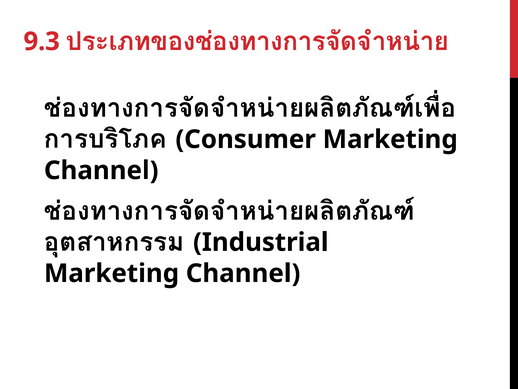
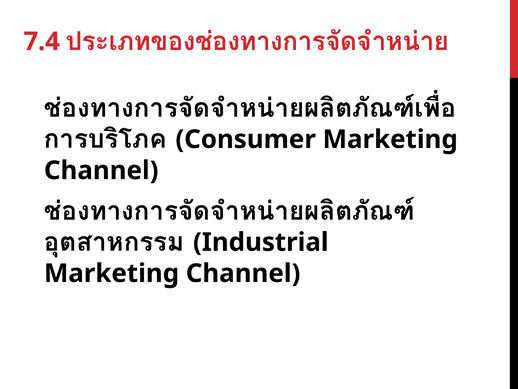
9.3: 9.3 -> 7.4 (42, 41)
